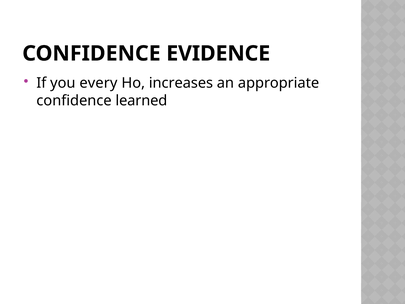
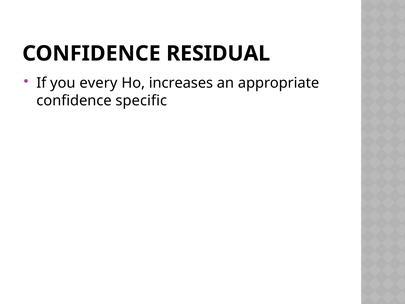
EVIDENCE: EVIDENCE -> RESIDUAL (218, 53)
learned: learned -> specific (141, 101)
